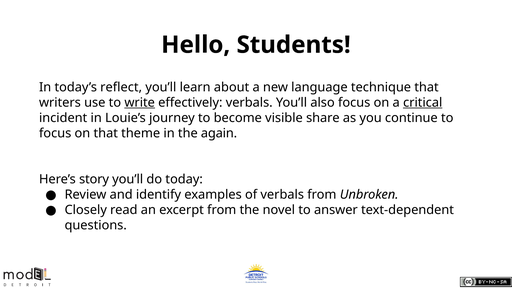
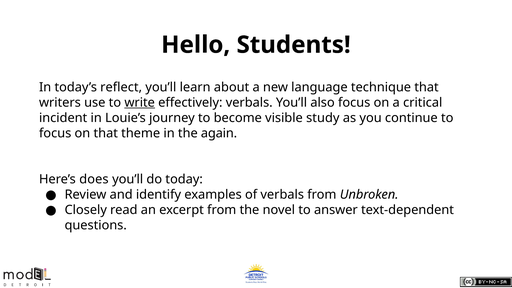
critical underline: present -> none (423, 103)
share: share -> study (323, 118)
story: story -> does (94, 179)
